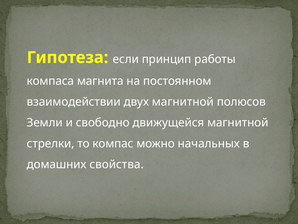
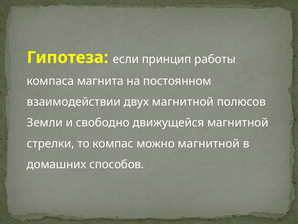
можно начальных: начальных -> магнитной (209, 143)
свойства: свойства -> способов (117, 164)
